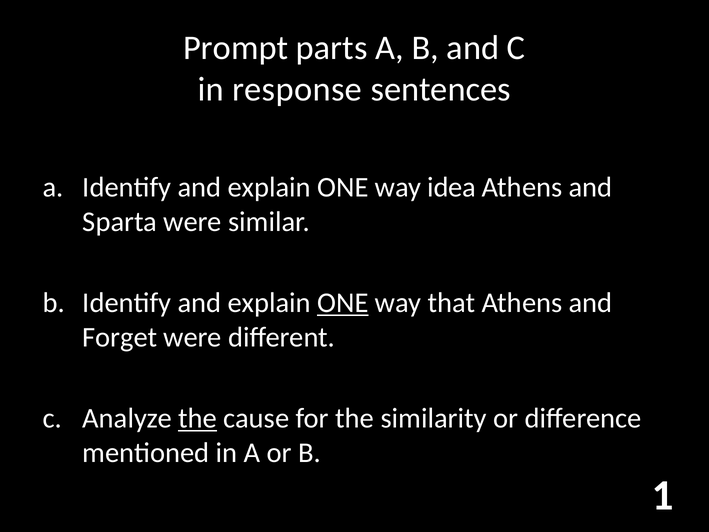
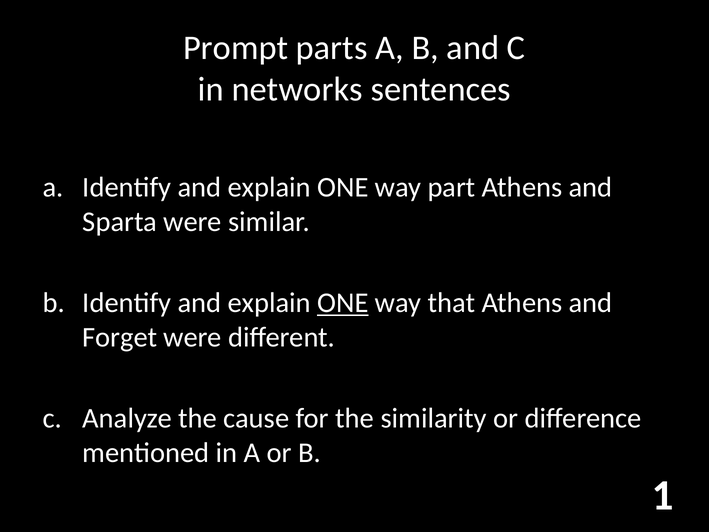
response: response -> networks (297, 89)
idea: idea -> part (452, 187)
the underline: present -> none (198, 418)
